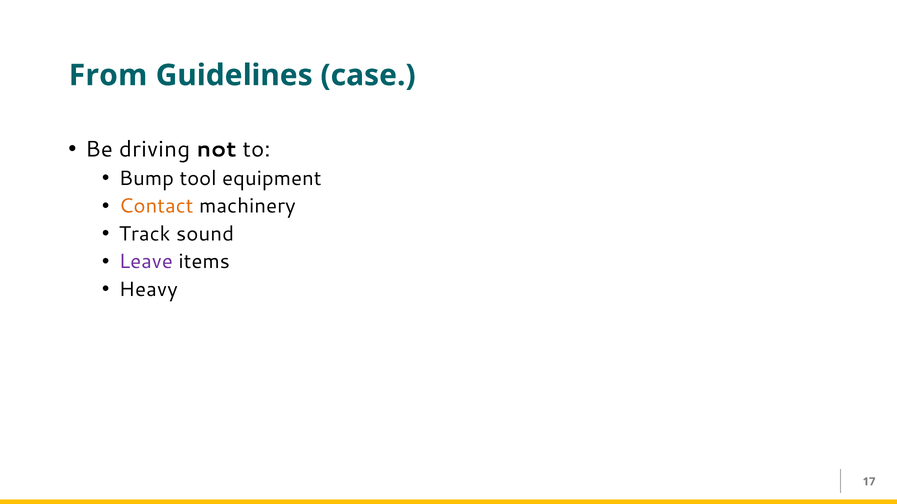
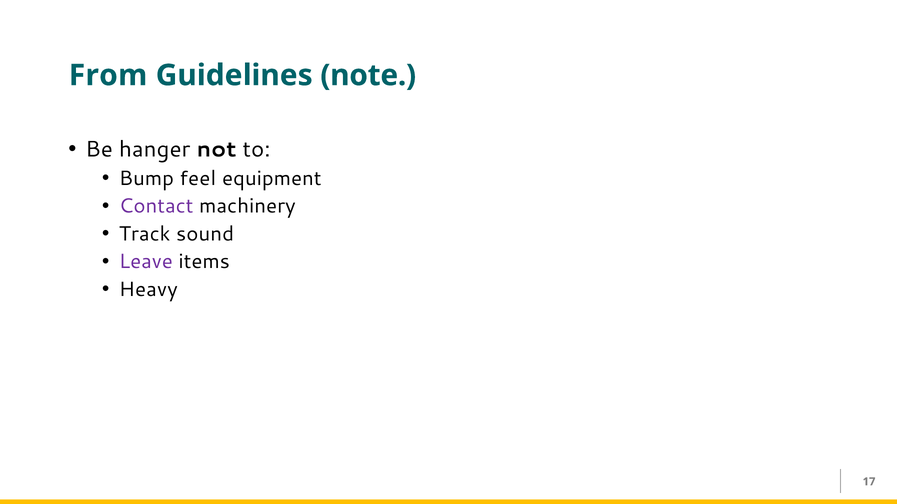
case: case -> note (368, 75)
driving: driving -> hanger (155, 150)
tool: tool -> feel (198, 178)
Contact colour: orange -> purple (156, 206)
